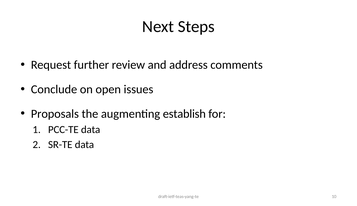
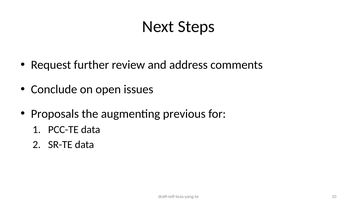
establish: establish -> previous (184, 114)
